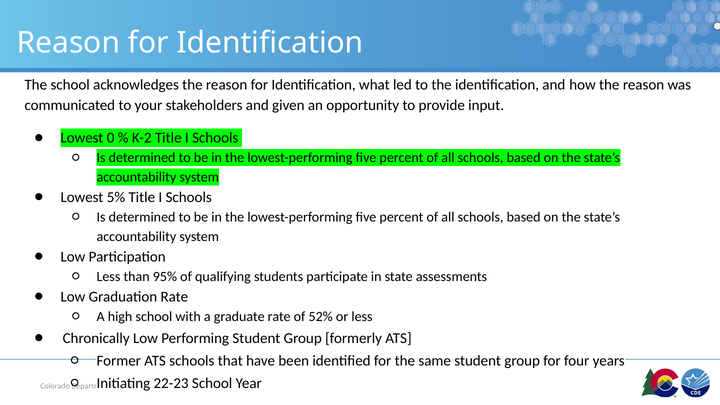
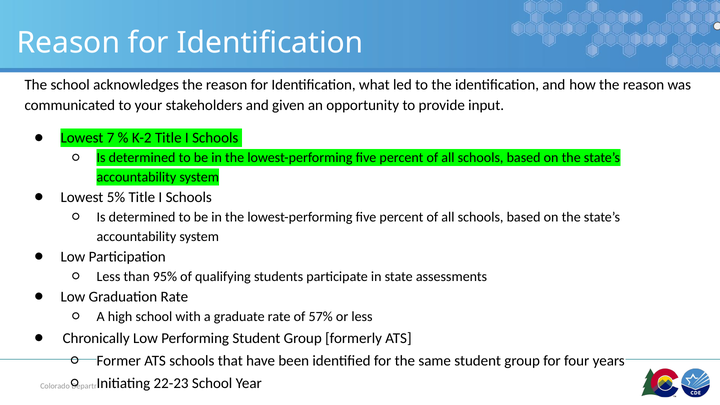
0: 0 -> 7 (111, 138)
52%: 52% -> 57% (321, 316)
